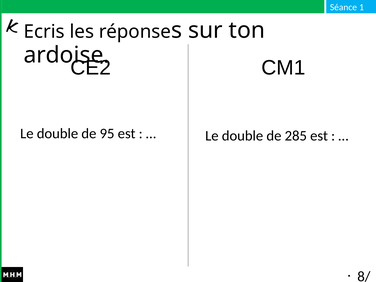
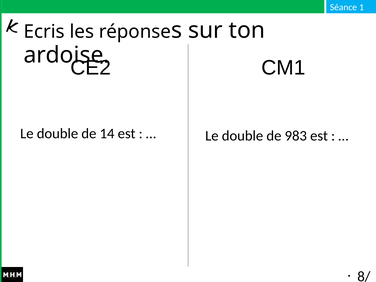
95: 95 -> 14 (107, 134)
285: 285 -> 983 (296, 136)
